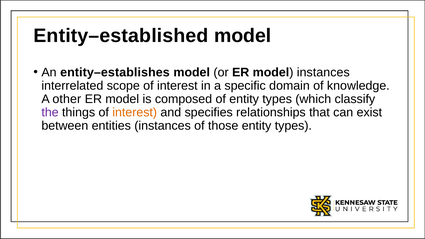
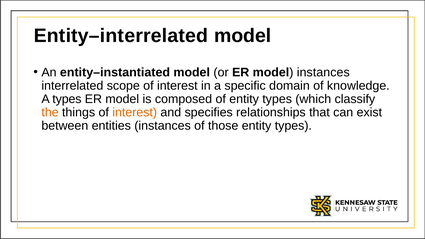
Entity–established: Entity–established -> Entity–interrelated (121, 36)
entity–establishes: entity–establishes -> entity–instantiated (115, 72)
A other: other -> types (67, 99)
the colour: purple -> orange (50, 113)
